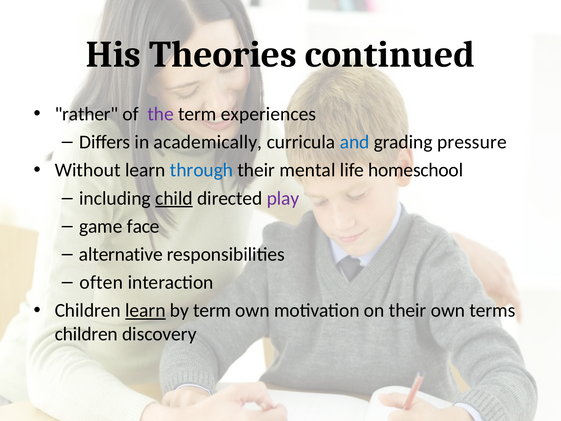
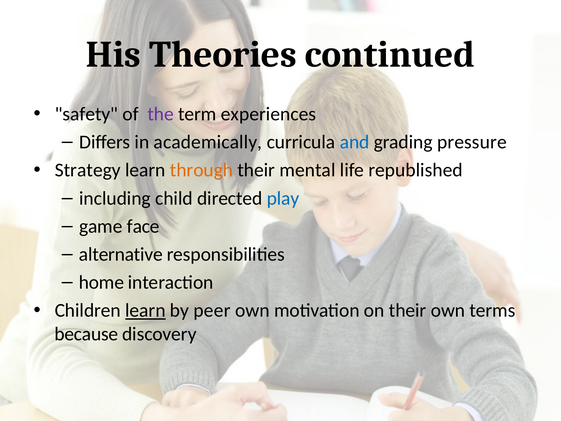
rather: rather -> safety (86, 114)
Without: Without -> Strategy (88, 170)
through colour: blue -> orange (202, 170)
homeschool: homeschool -> republished (416, 170)
child underline: present -> none (174, 198)
play colour: purple -> blue (283, 198)
often: often -> home (101, 282)
by term: term -> peer (212, 310)
children: children -> because (86, 334)
